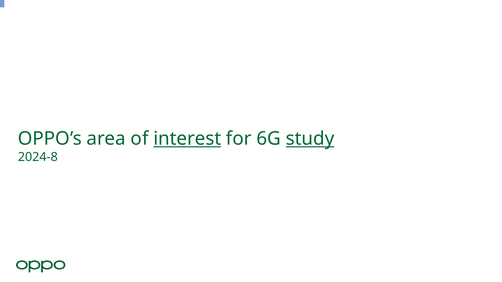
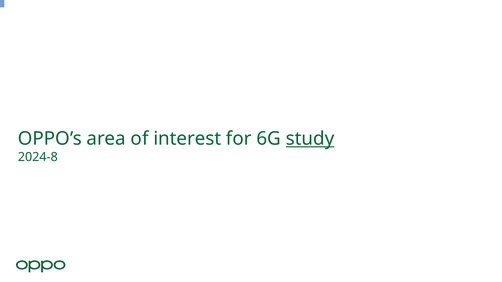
interest underline: present -> none (187, 139)
